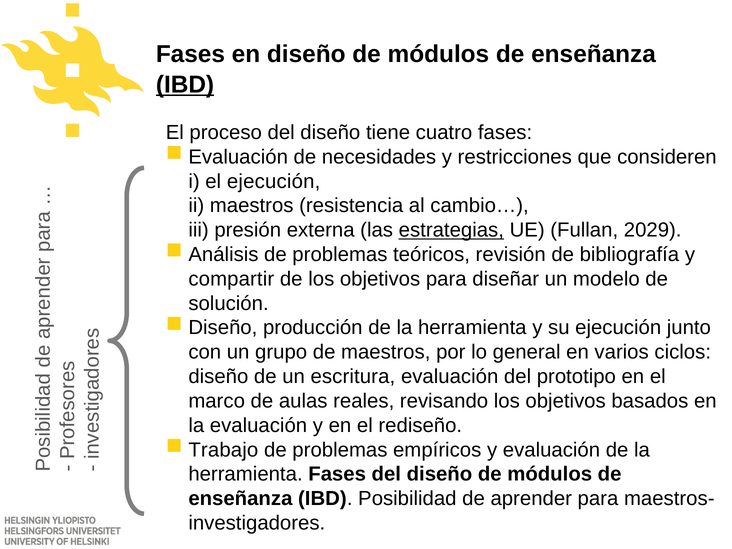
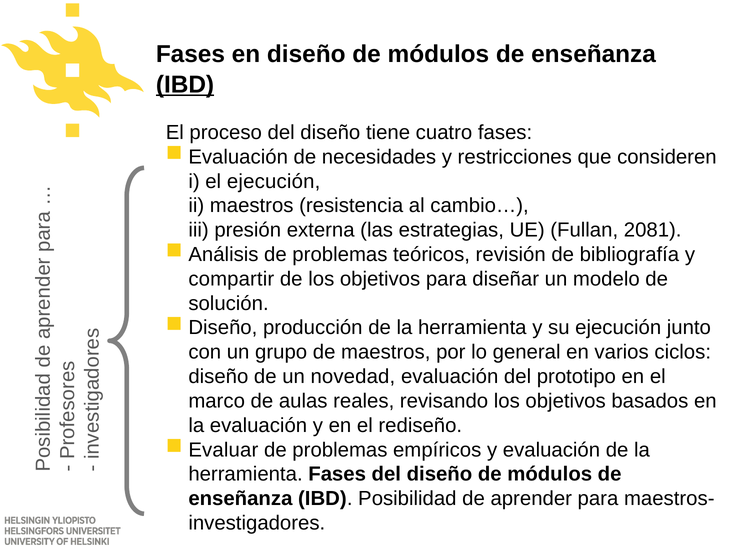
estrategias underline: present -> none (451, 230)
2029: 2029 -> 2081 (653, 230)
escritura: escritura -> novedad (353, 377)
Trabajo: Trabajo -> Evaluar (223, 450)
